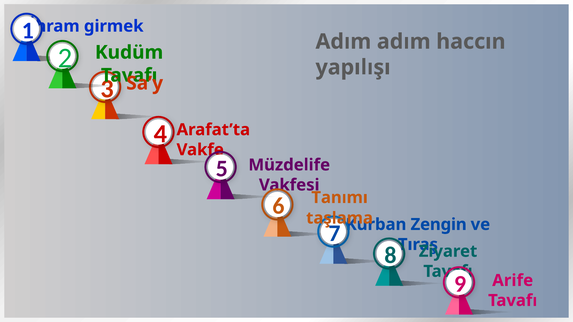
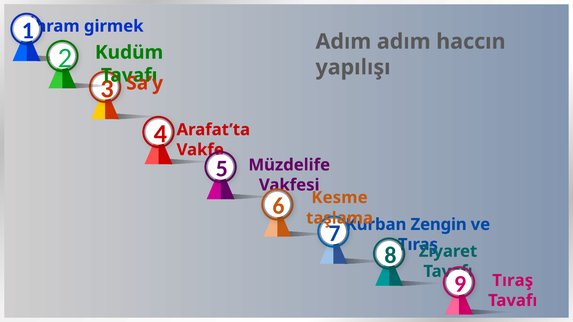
Tanımı: Tanımı -> Kesme (339, 198)
Arife: Arife -> Tıraş (513, 281)
